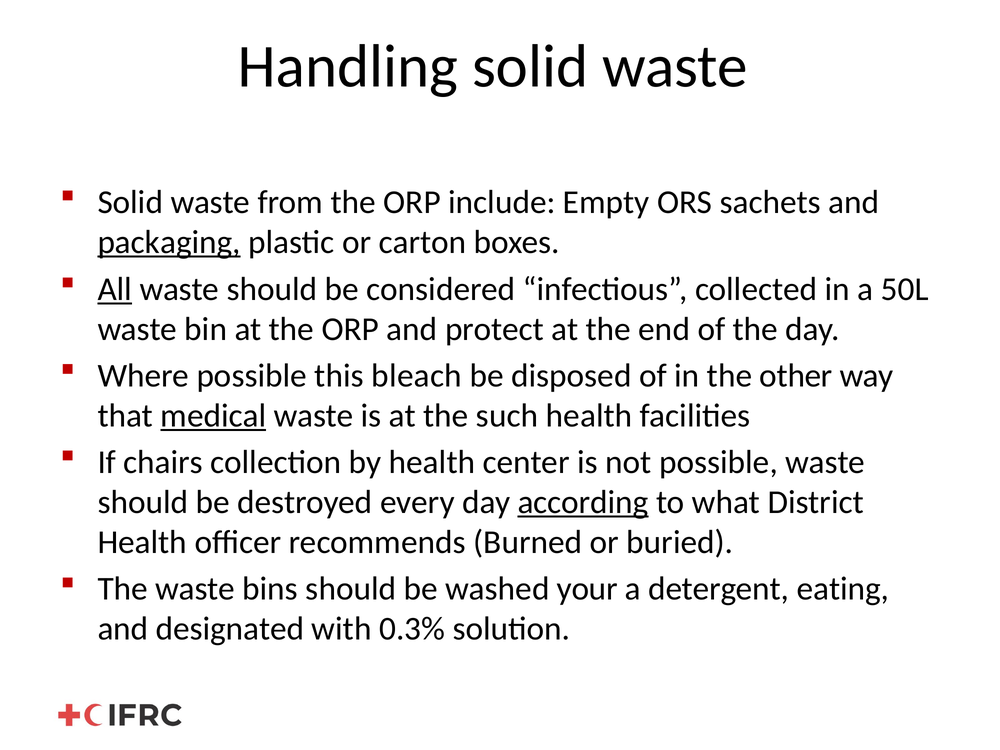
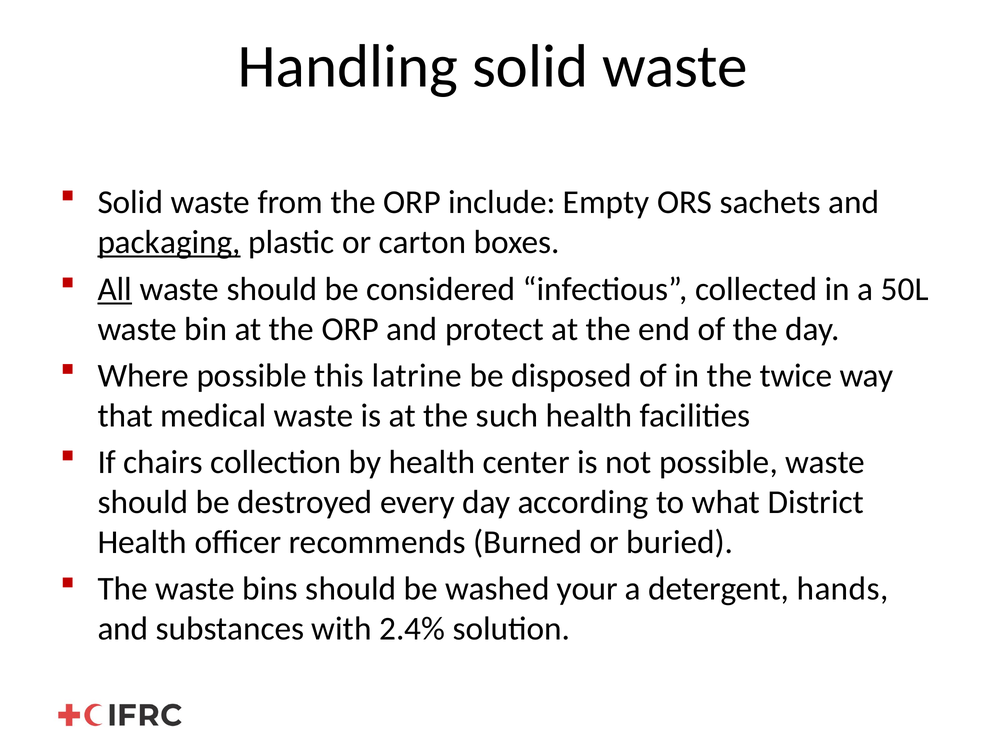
bleach: bleach -> latrine (417, 376)
other: other -> twice (796, 376)
medical underline: present -> none (213, 416)
according underline: present -> none (583, 502)
eating: eating -> hands (843, 589)
designated: designated -> substances (230, 629)
0.3%: 0.3% -> 2.4% (412, 629)
